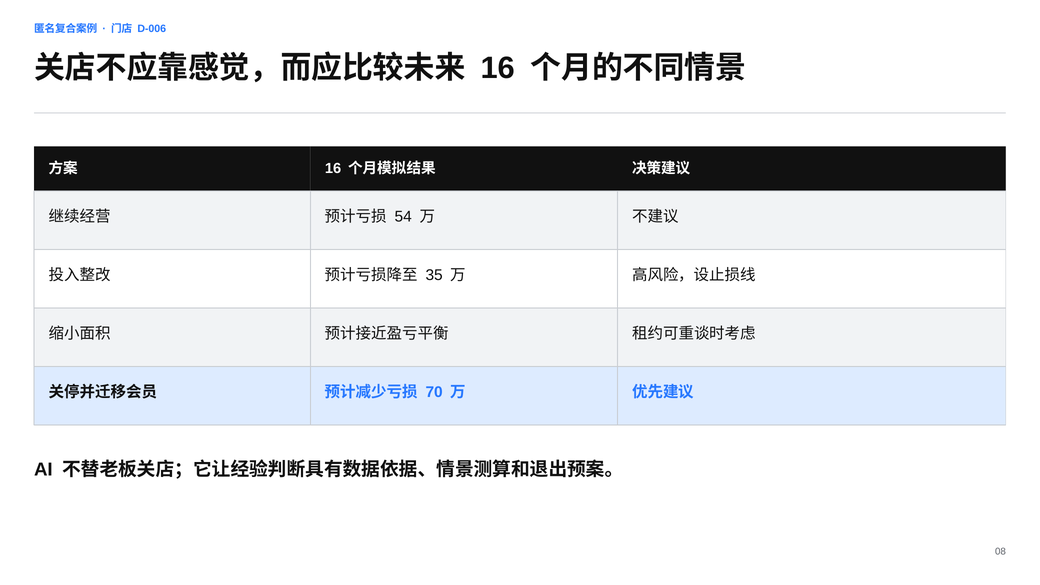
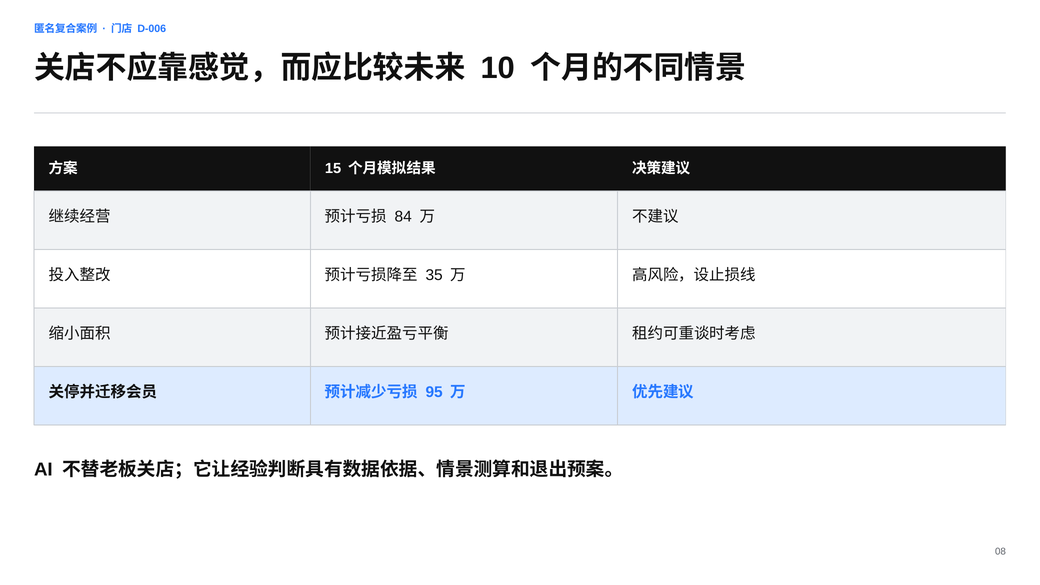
16: 16 -> 10 (498, 68)
16: 16 -> 15 (333, 168)
54: 54 -> 84 (403, 217)
70: 70 -> 95 (434, 392)
